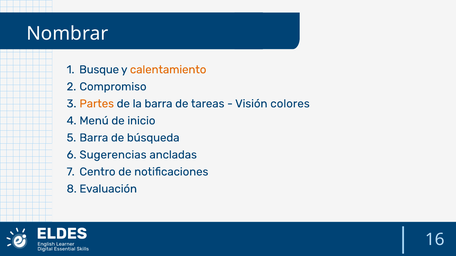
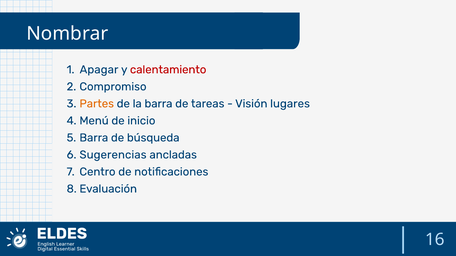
Busque: Busque -> Apagar (99, 70)
calentamiento colour: orange -> red (168, 70)
colores: colores -> lugares (290, 104)
